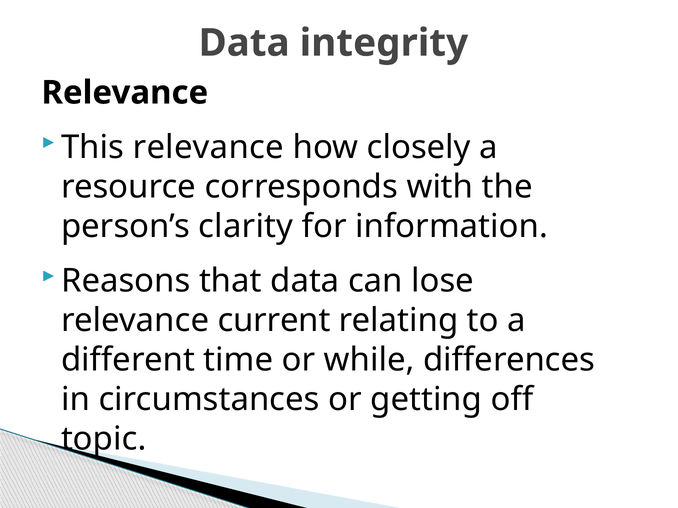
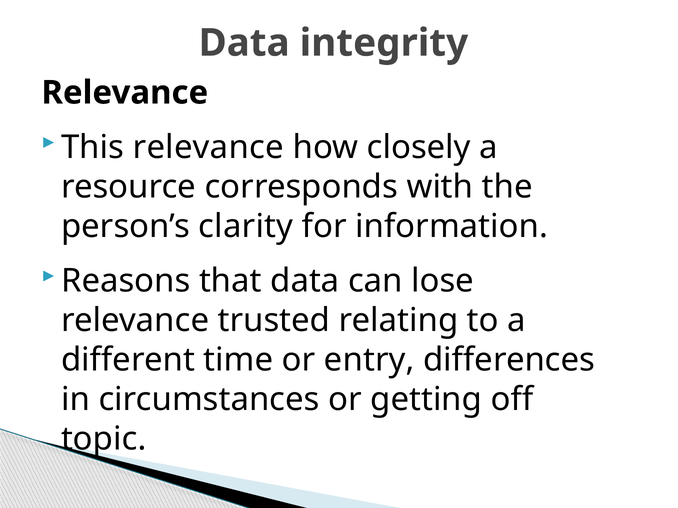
current: current -> trusted (274, 321)
while: while -> entry (369, 360)
